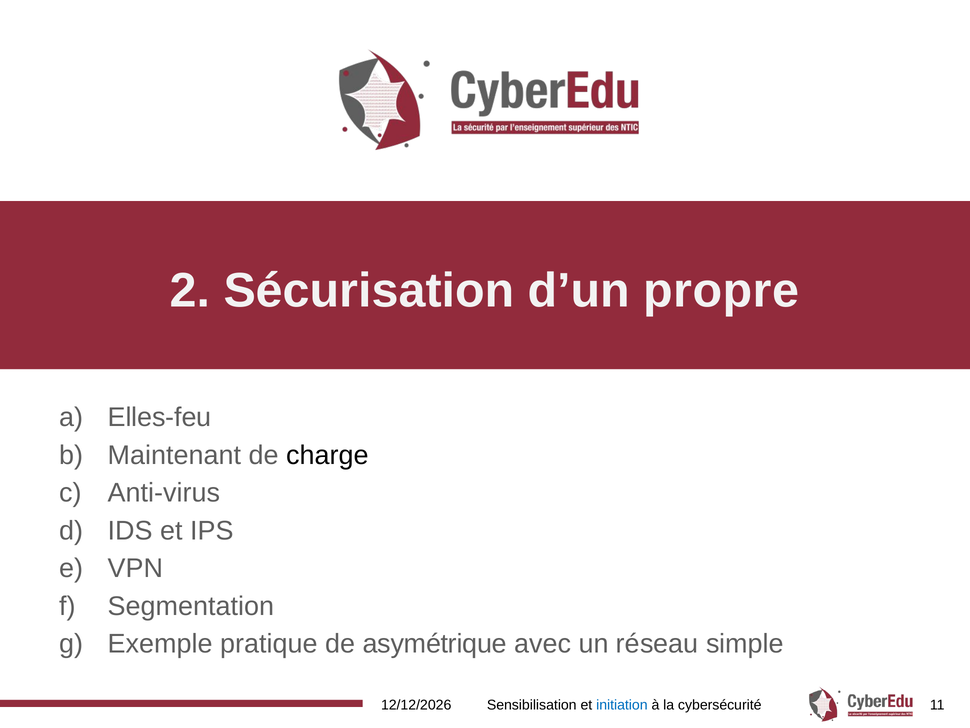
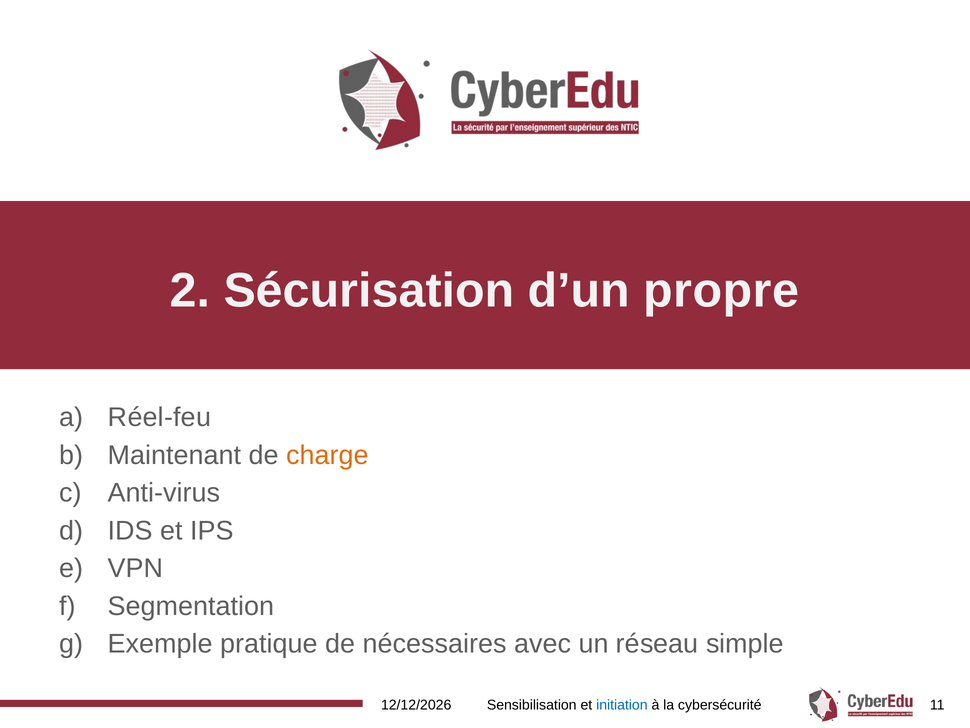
Elles-feu: Elles-feu -> Réel-feu (159, 417)
charge colour: black -> orange (327, 455)
asymétrique: asymétrique -> nécessaires (435, 644)
